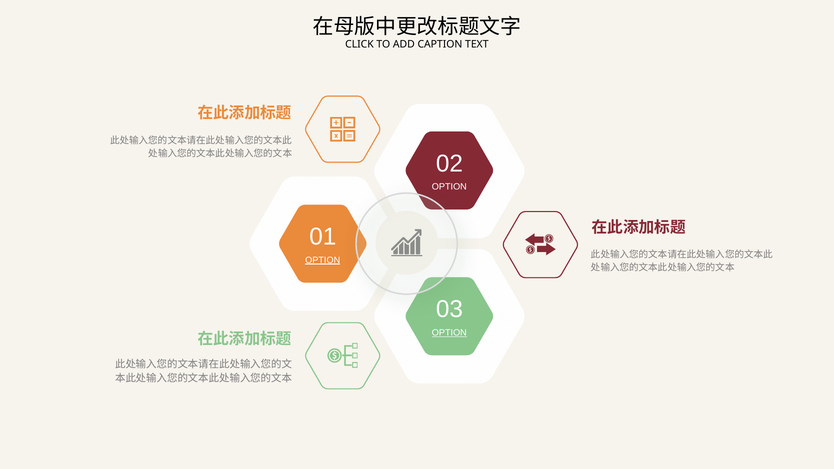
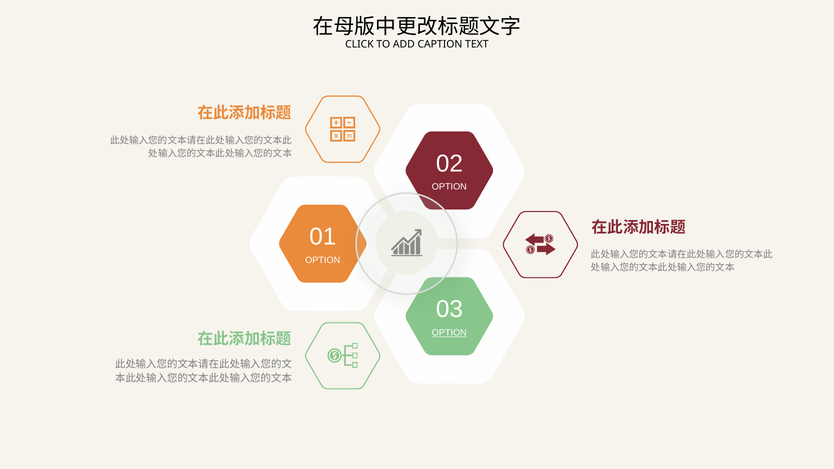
OPTION underline: present -> none (323, 260)
